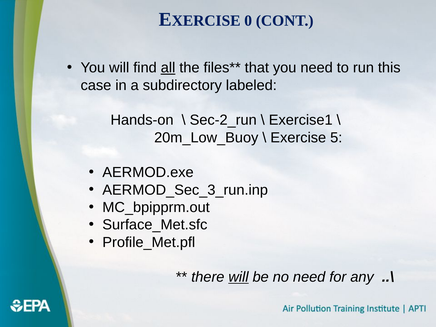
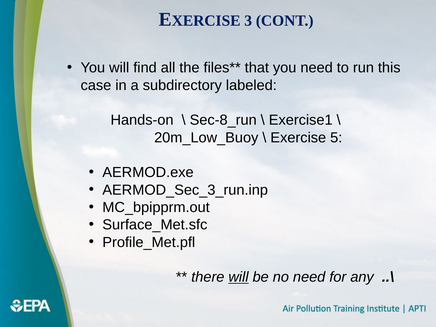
0: 0 -> 3 (248, 21)
all underline: present -> none (168, 68)
Sec-2_run: Sec-2_run -> Sec-8_run (223, 120)
